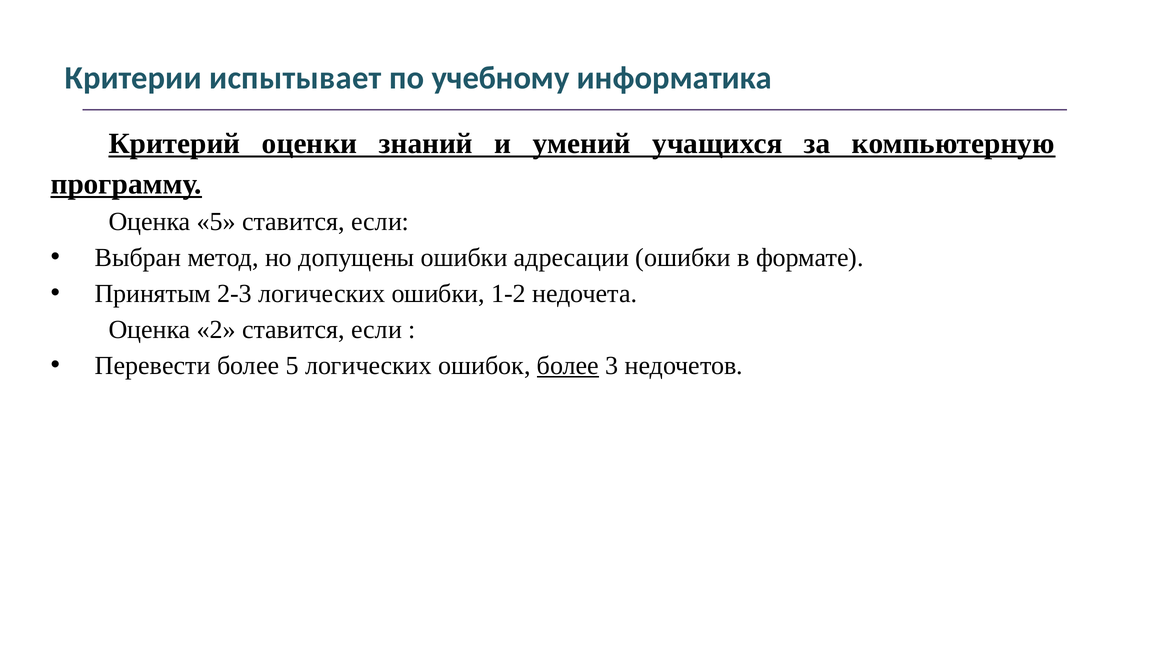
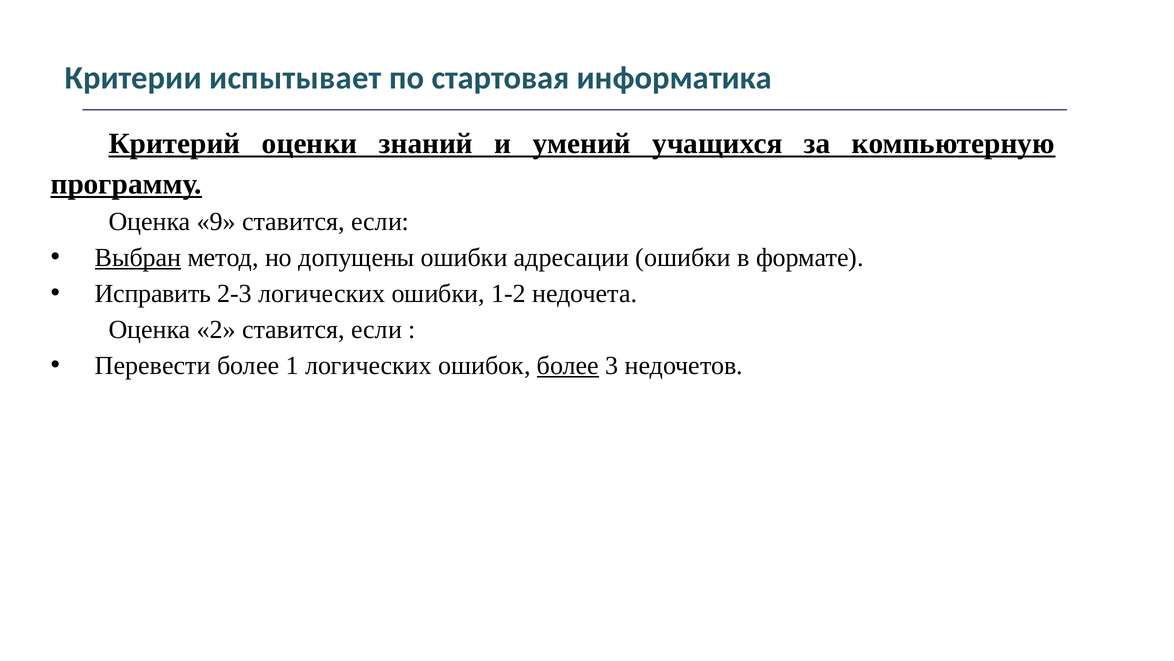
учебному: учебному -> стартовая (500, 78)
Оценка 5: 5 -> 9 (216, 222)
Выбран underline: none -> present (138, 258)
Принятым: Принятым -> Исправить (153, 294)
более 5: 5 -> 1 (292, 366)
